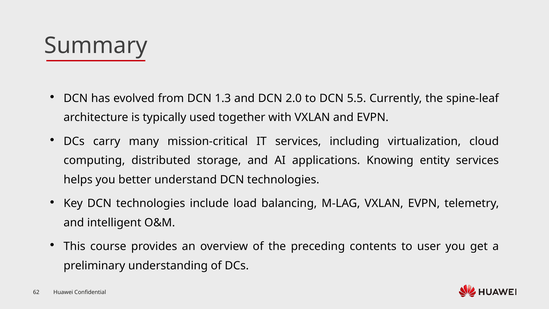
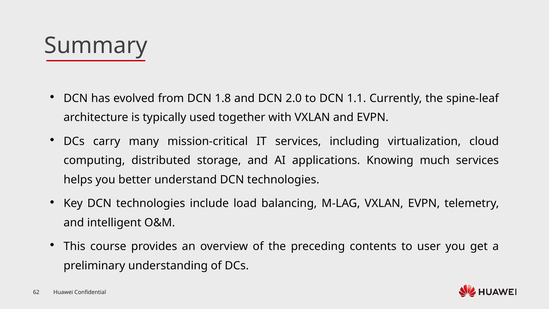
1.3: 1.3 -> 1.8 (223, 98)
5.5: 5.5 -> 1.1 (357, 98)
entity: entity -> much (435, 160)
